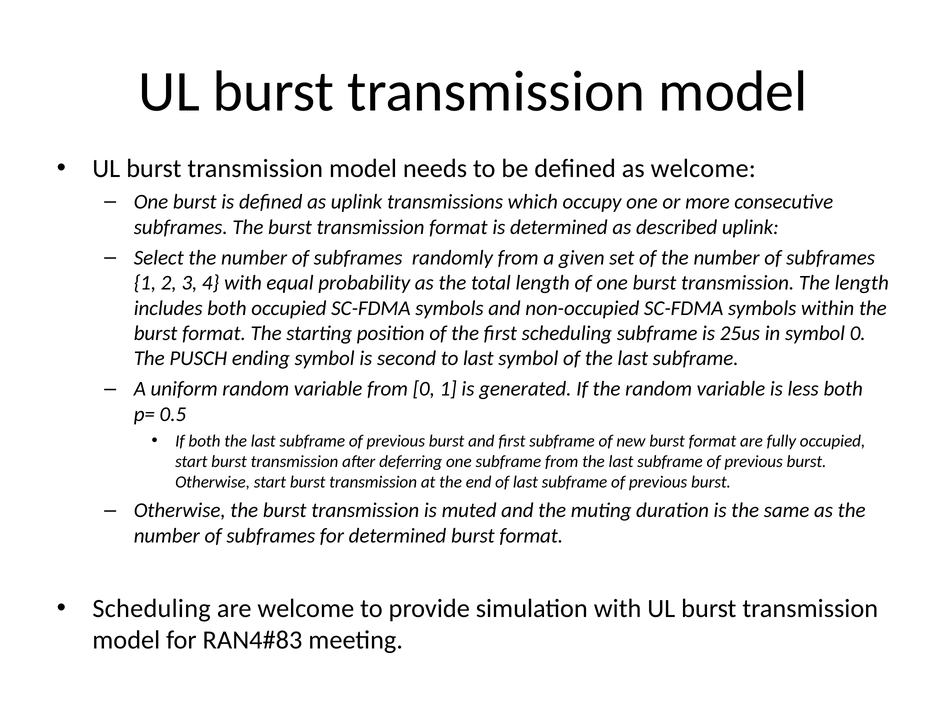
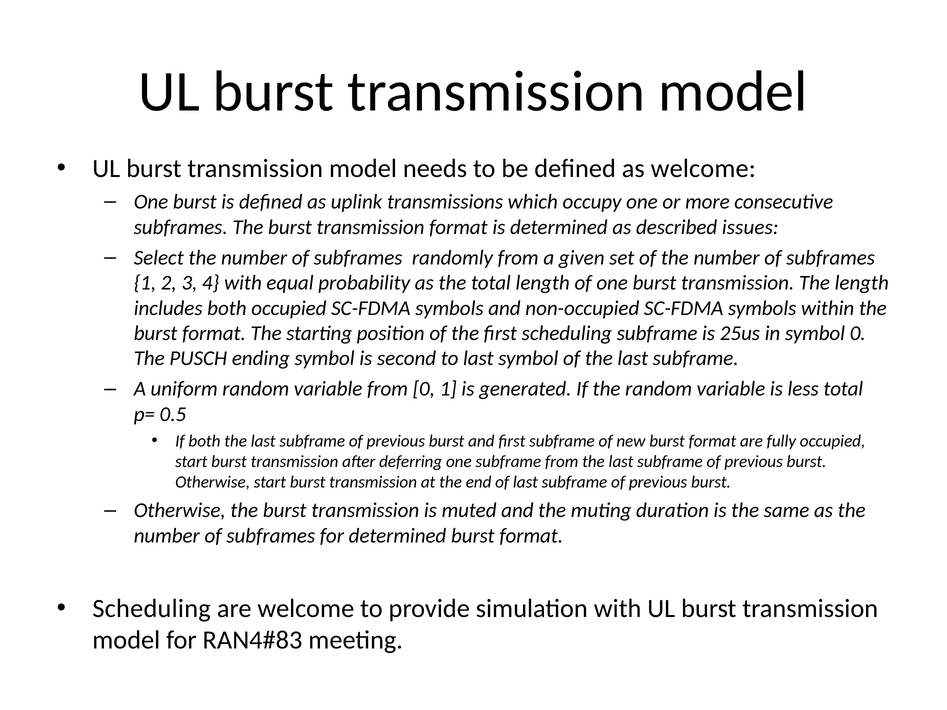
described uplink: uplink -> issues (750, 227)
less both: both -> total (843, 389)
